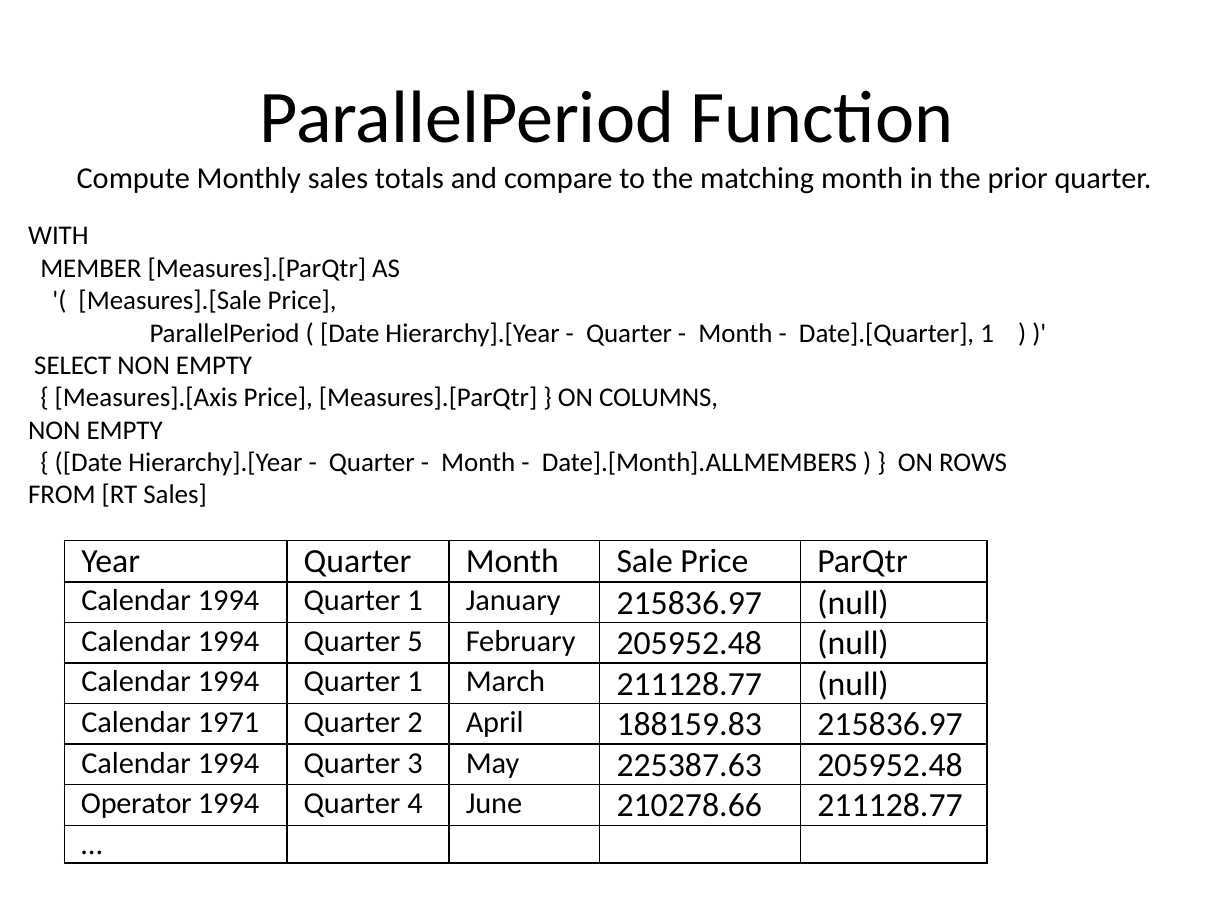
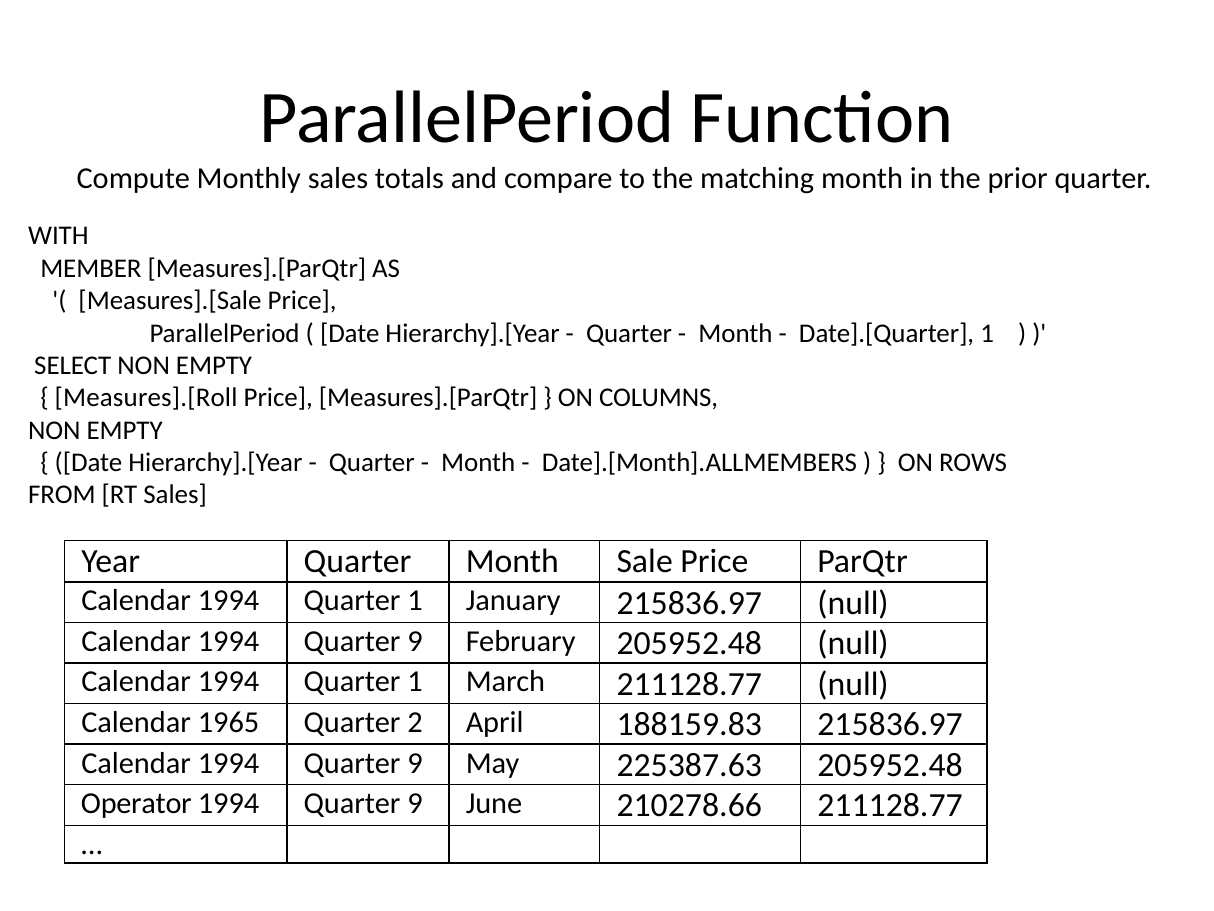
Measures].[Axis: Measures].[Axis -> Measures].[Roll (146, 398)
5: 5 -> 9 (415, 641)
1971: 1971 -> 1965 (229, 722)
3: 3 -> 9 (415, 763)
4: 4 -> 9 (415, 803)
